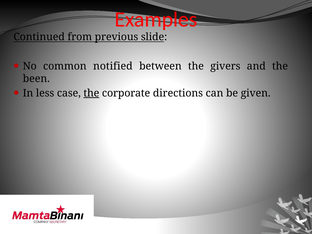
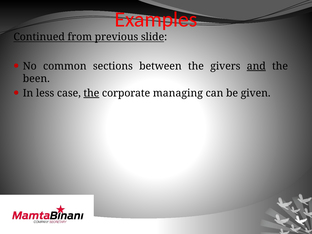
notified: notified -> sections (113, 66)
and underline: none -> present (256, 66)
directions: directions -> managing (178, 93)
